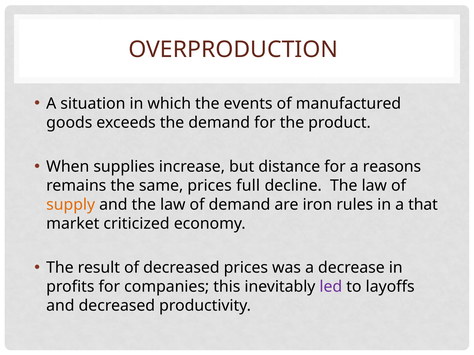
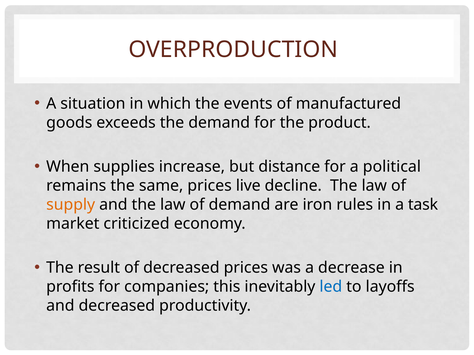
reasons: reasons -> political (392, 167)
full: full -> live (248, 186)
that: that -> task (423, 205)
led colour: purple -> blue (331, 287)
